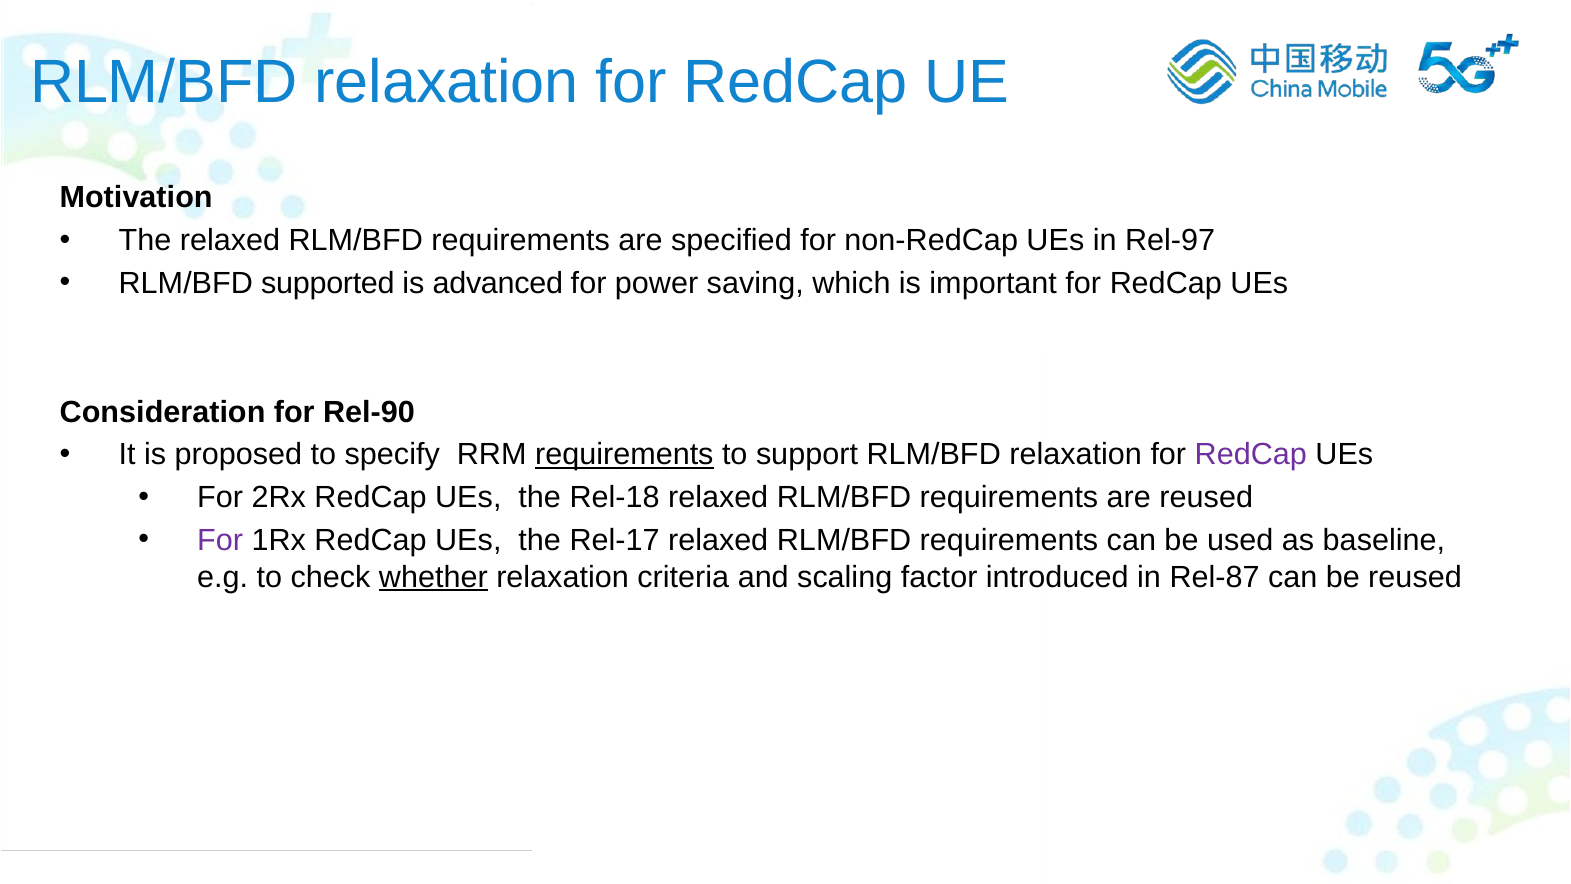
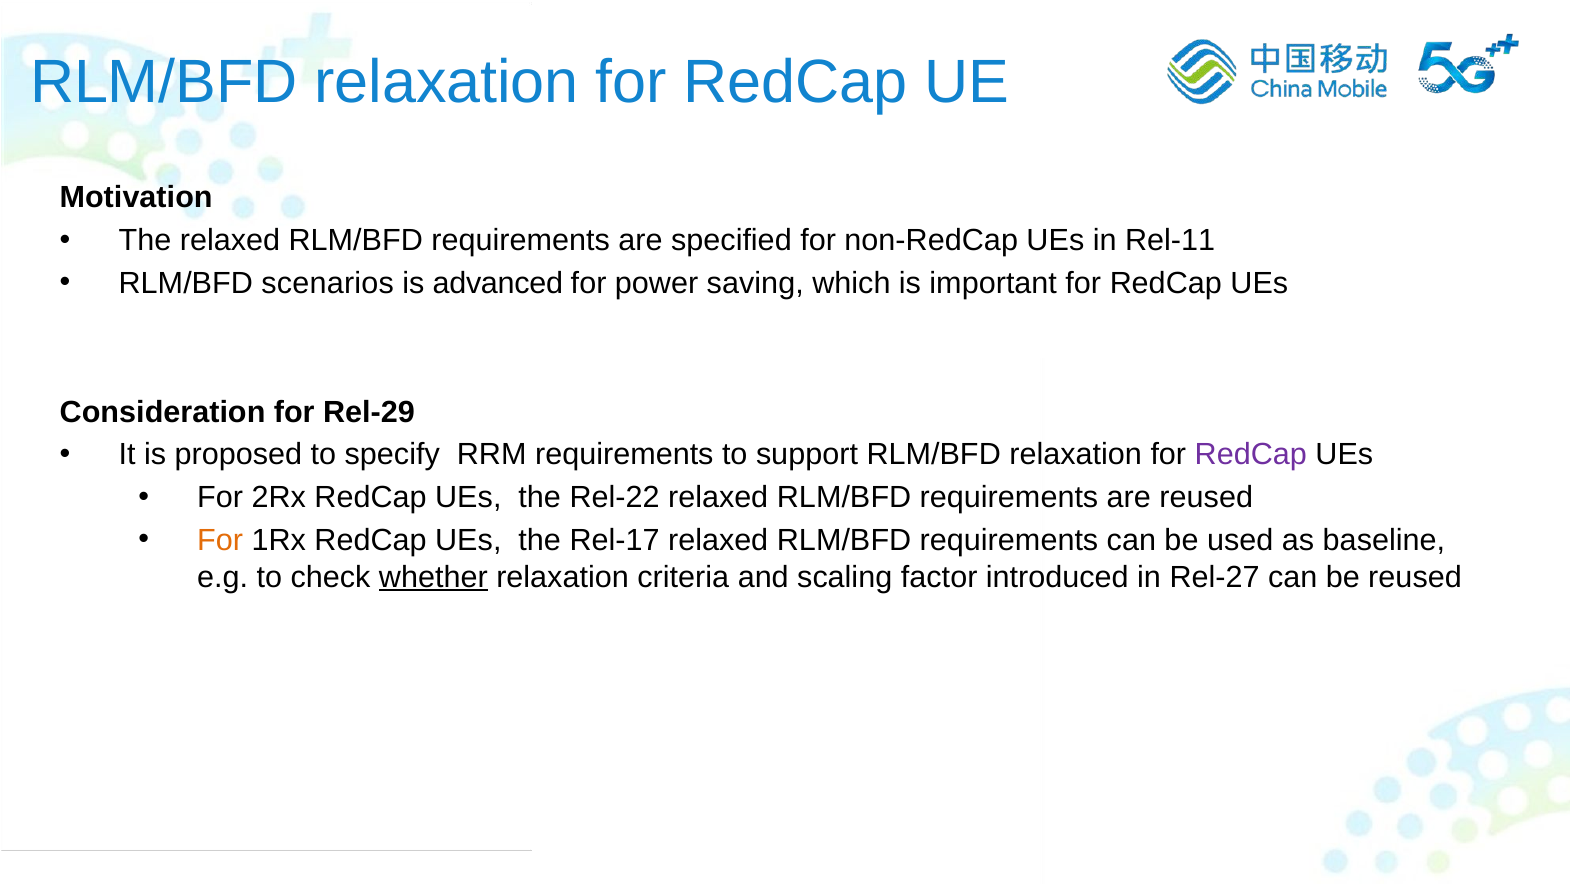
Rel-97: Rel-97 -> Rel-11 (1170, 241)
supported: supported -> scenarios (328, 283)
Rel-90: Rel-90 -> Rel-29 (369, 412)
requirements underline: present -> none (624, 455)
Rel-18: Rel-18 -> Rel-22 (615, 497)
For colour: purple -> orange (220, 540)
Rel-87: Rel-87 -> Rel-27 (1215, 577)
